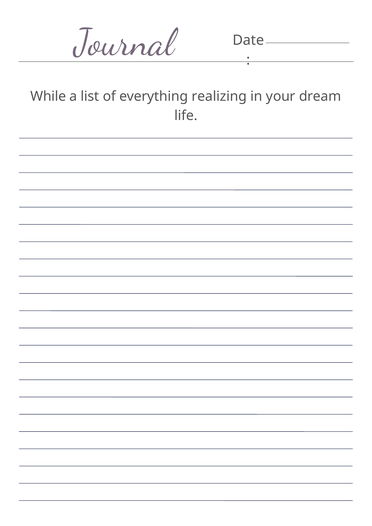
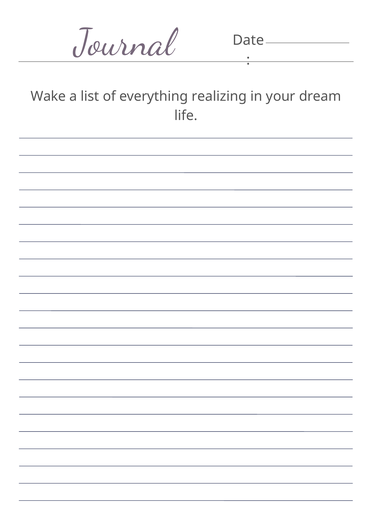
While: While -> Wake (48, 97)
